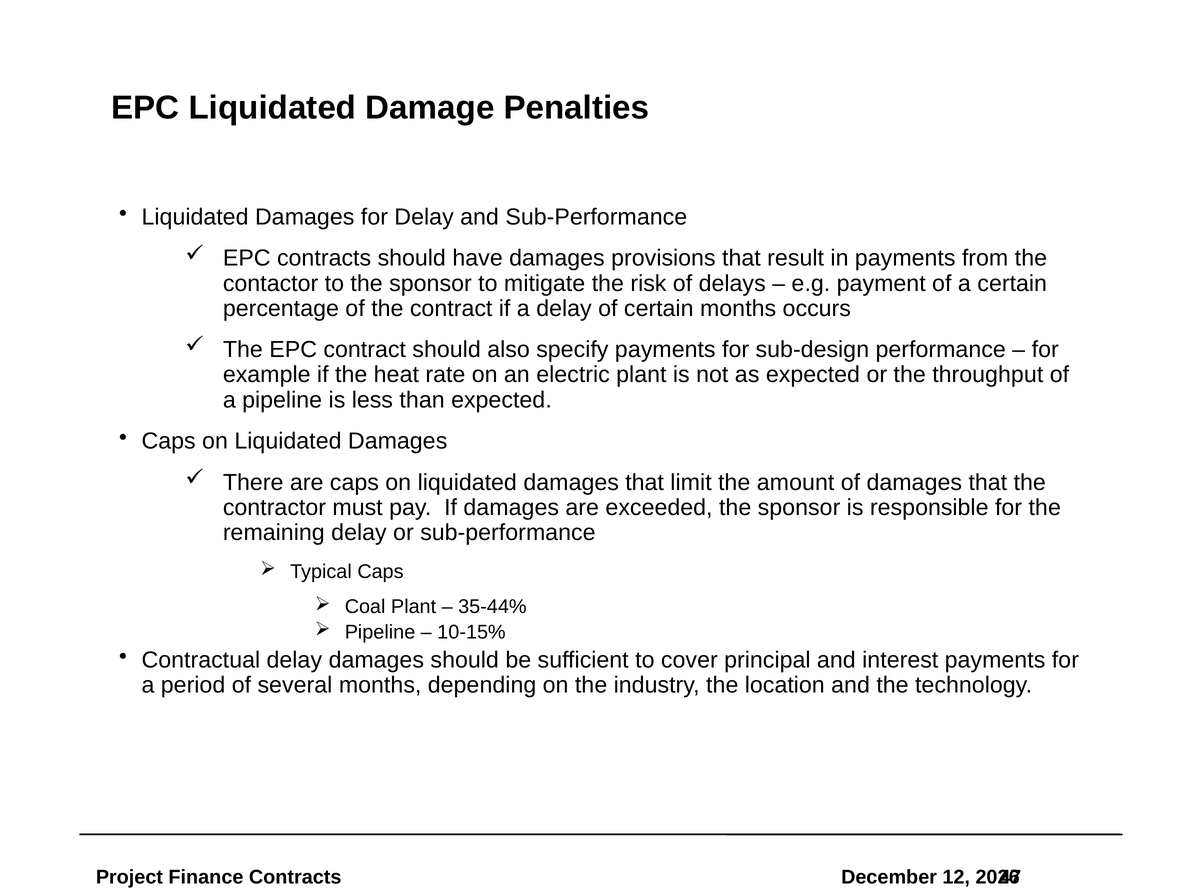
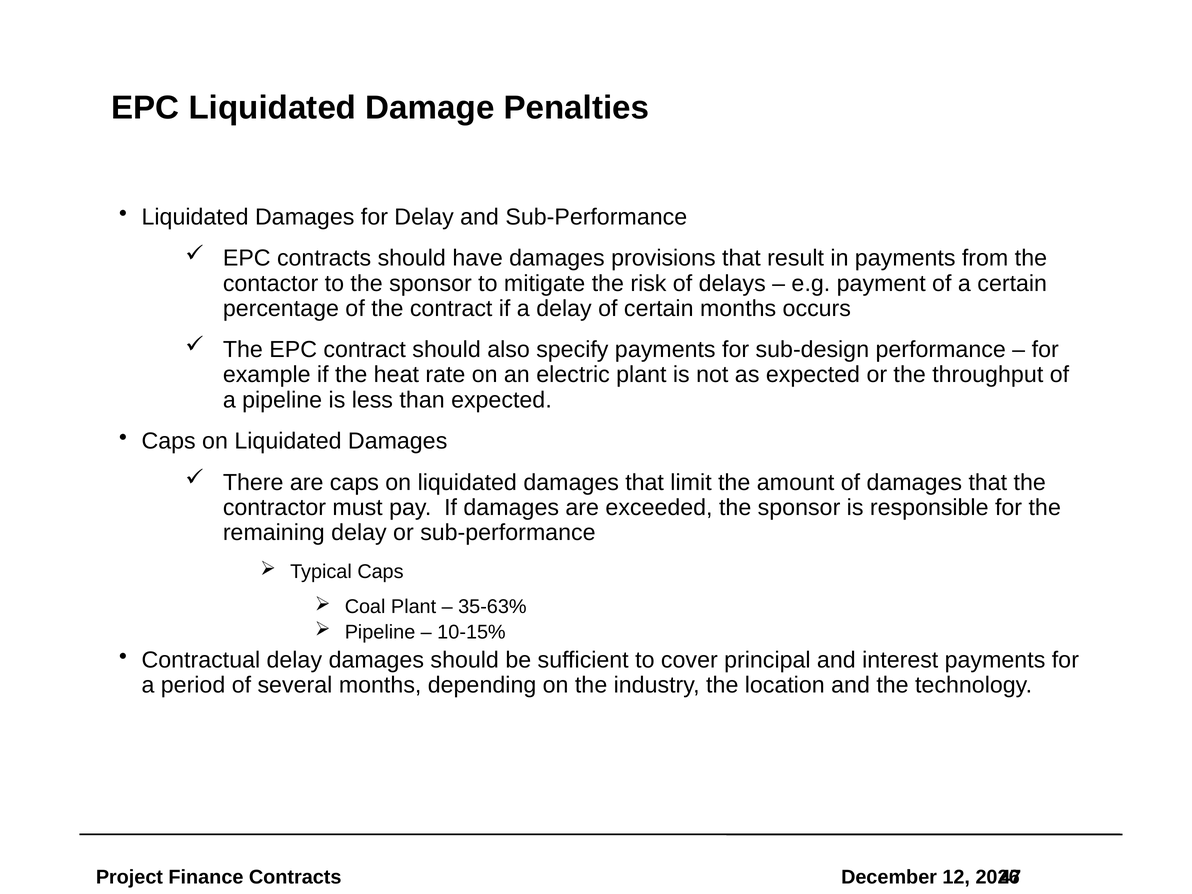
35-44%: 35-44% -> 35-63% (492, 607)
